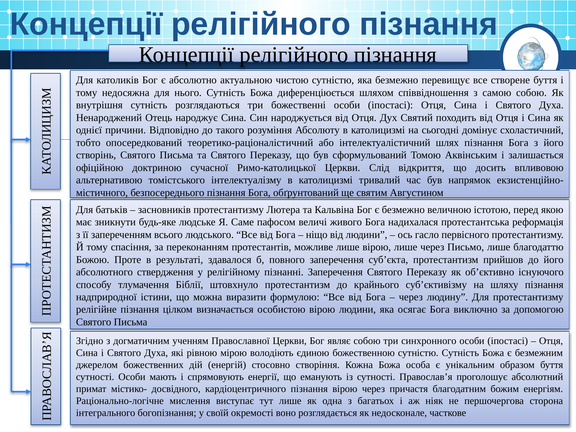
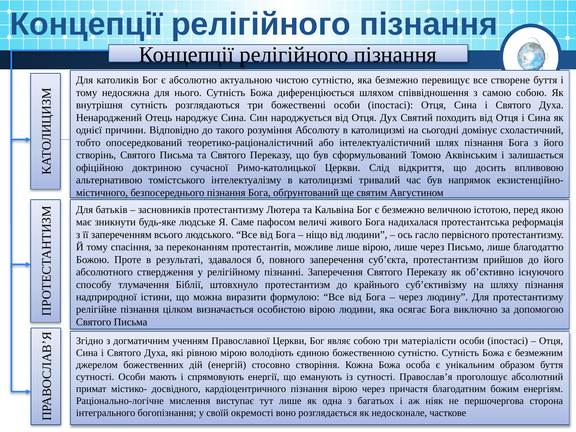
синхронного: синхронного -> матеріалісти (429, 341)
